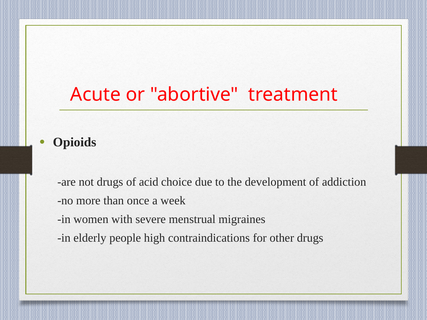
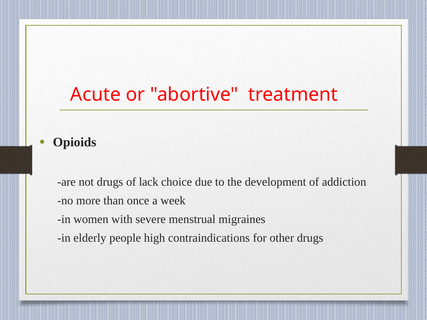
acid: acid -> lack (149, 182)
